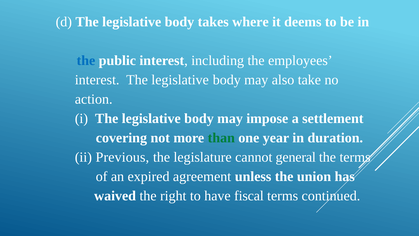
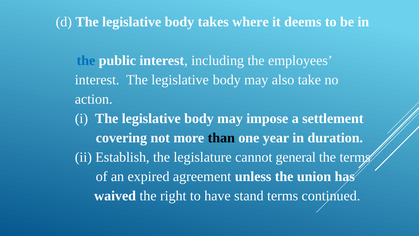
than colour: green -> black (221, 138)
Previous: Previous -> Establish (122, 157)
fiscal: fiscal -> stand (249, 196)
